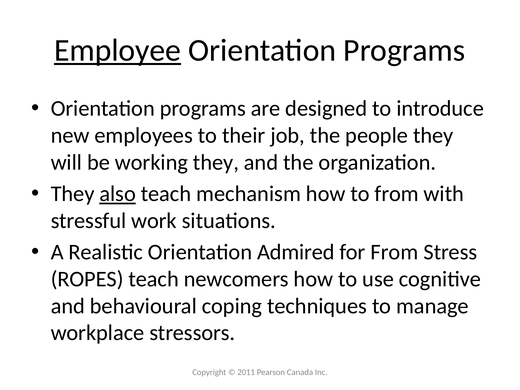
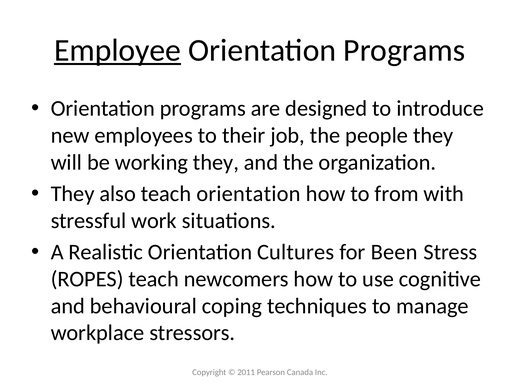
also underline: present -> none (118, 194)
teach mechanism: mechanism -> orientation (248, 194)
Admired: Admired -> Cultures (296, 252)
for From: From -> Been (394, 252)
